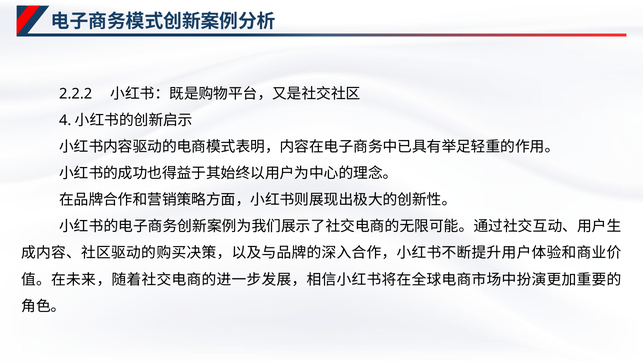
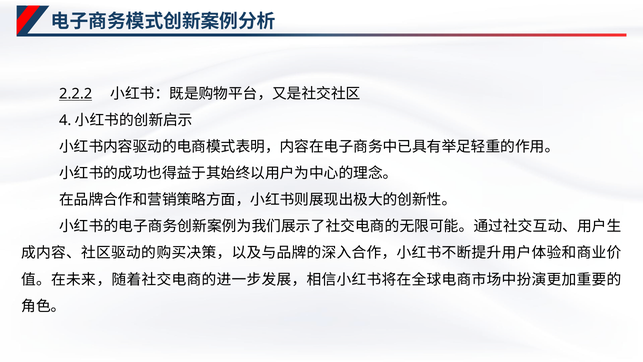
2.2.2 underline: none -> present (76, 94)
